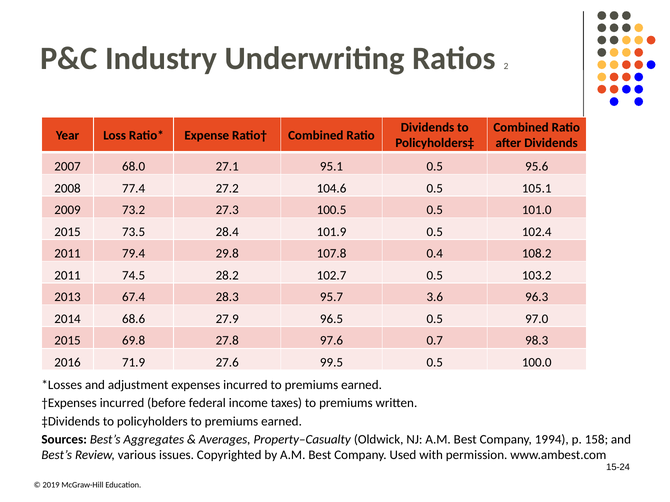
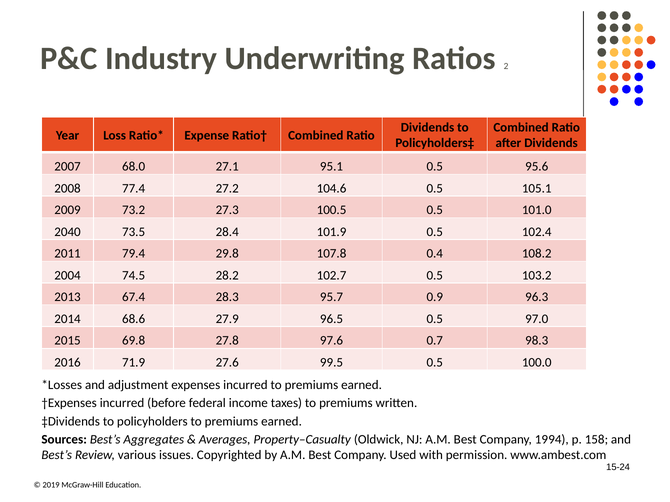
2015: 2015 -> 2040 (68, 232)
2011: 2011 -> 2004 (68, 276)
3.6: 3.6 -> 0.9 (435, 297)
